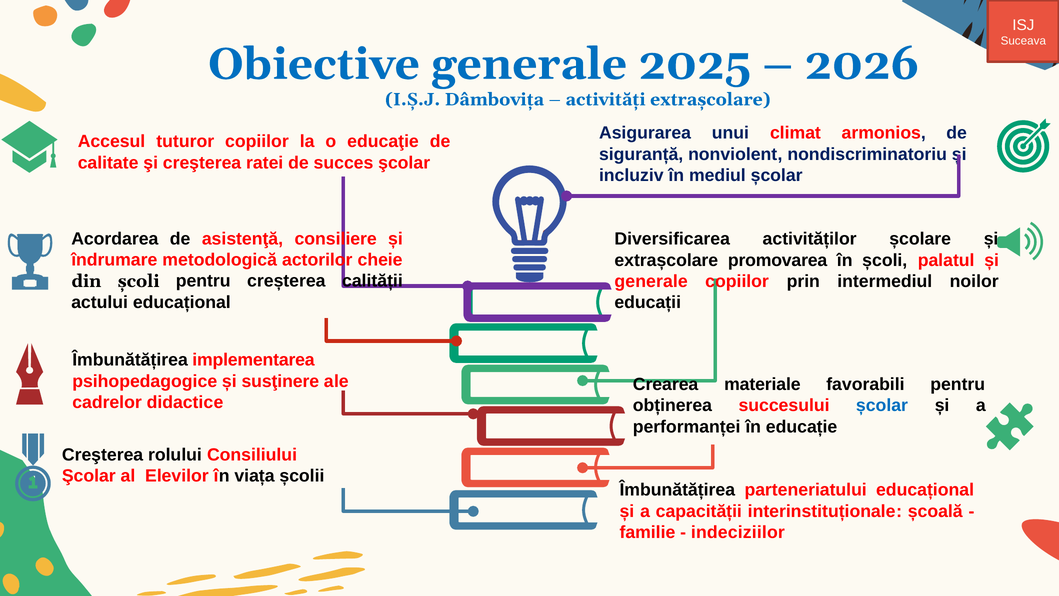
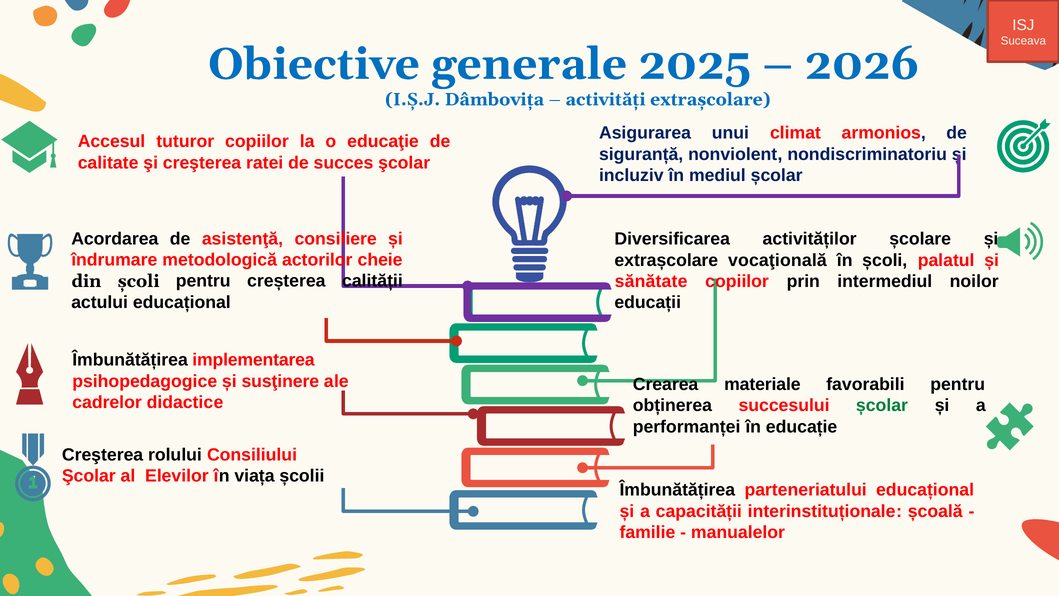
promovarea: promovarea -> vocaţională (777, 260)
generale: generale -> sănătate (651, 281)
școlar colour: blue -> green (882, 405)
indeciziilor: indeciziilor -> manualelor (738, 532)
